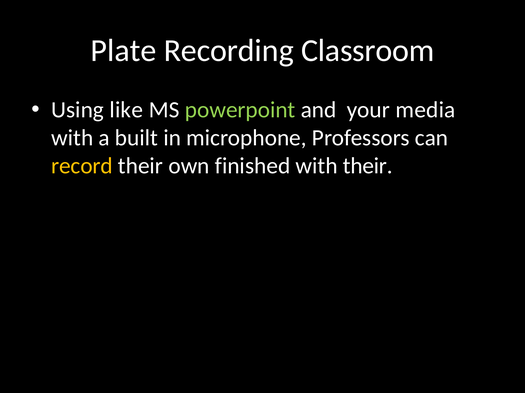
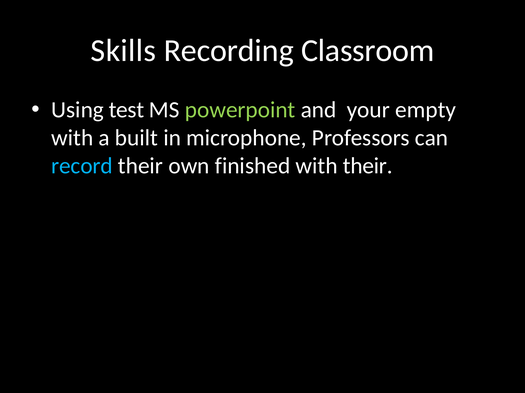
Plate: Plate -> Skills (123, 51)
like: like -> test (127, 110)
media: media -> empty (426, 110)
record colour: yellow -> light blue (82, 166)
